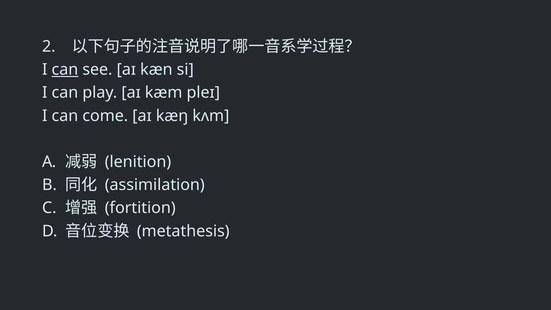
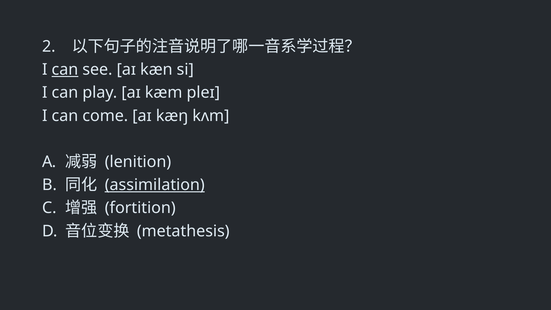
assimilation underline: none -> present (155, 185)
